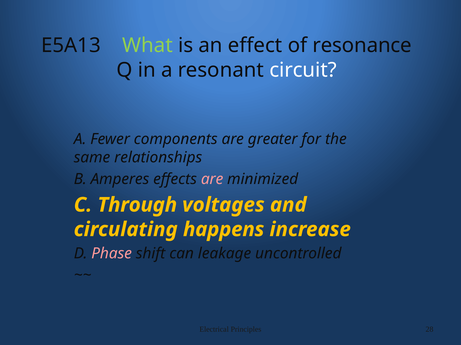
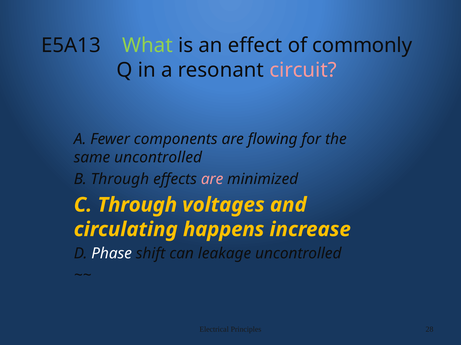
resonance: resonance -> commonly (362, 46)
circuit colour: white -> pink (303, 70)
greater: greater -> flowing (273, 139)
same relationships: relationships -> uncontrolled (158, 158)
B Amperes: Amperes -> Through (120, 179)
Phase colour: pink -> white (112, 254)
